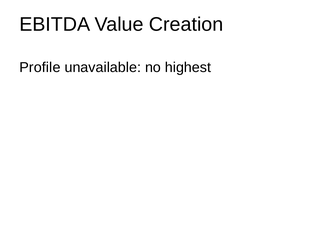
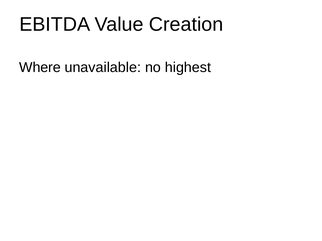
Profile: Profile -> Where (40, 68)
